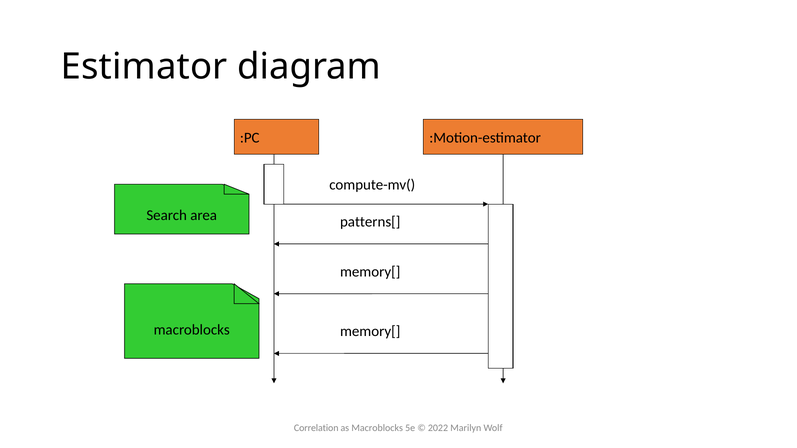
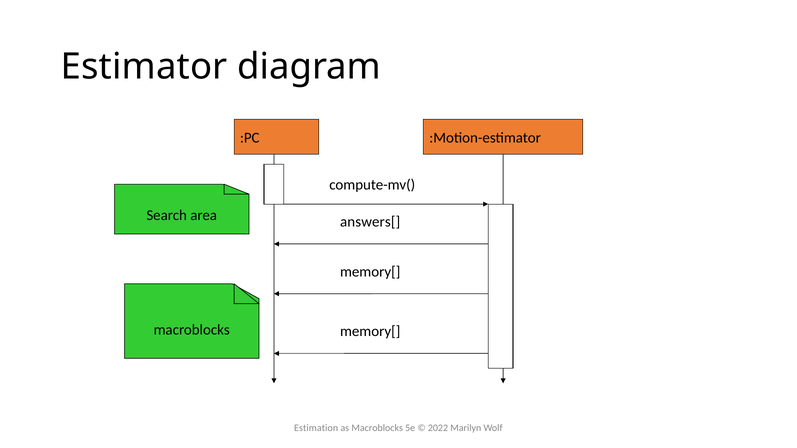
patterns[: patterns[ -> answers[ (370, 222)
Correlation: Correlation -> Estimation (316, 428)
